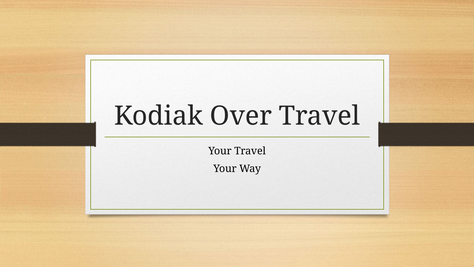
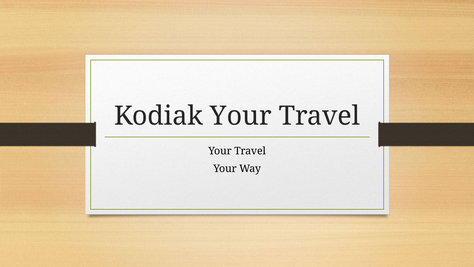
Kodiak Over: Over -> Your (241, 116)
